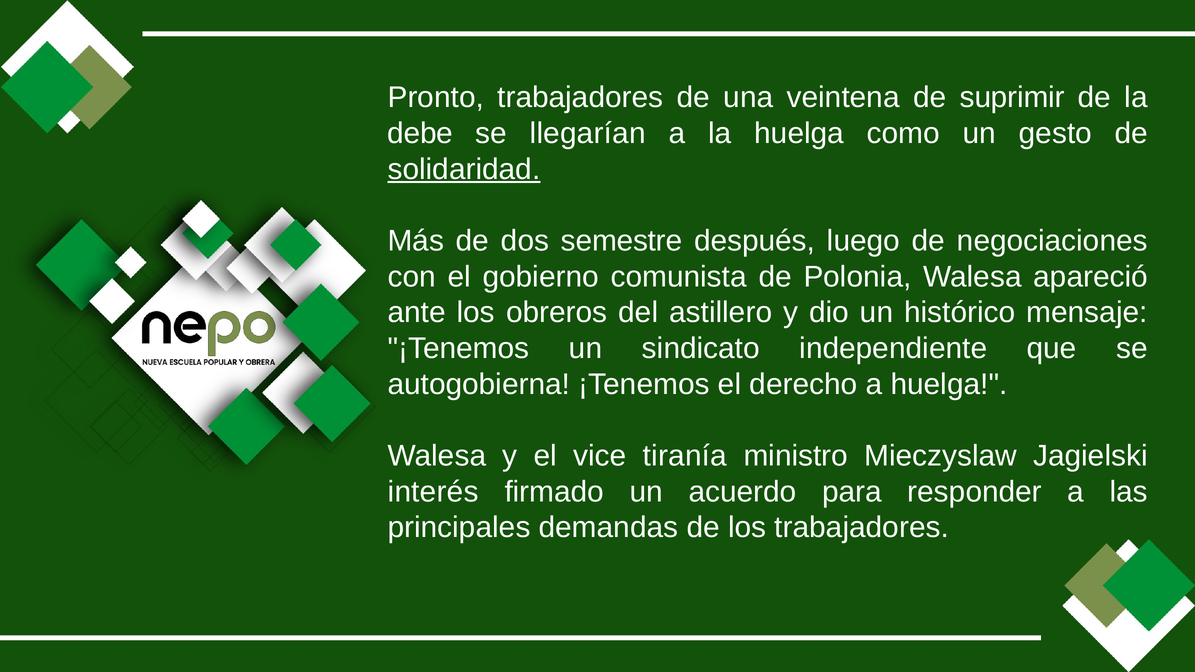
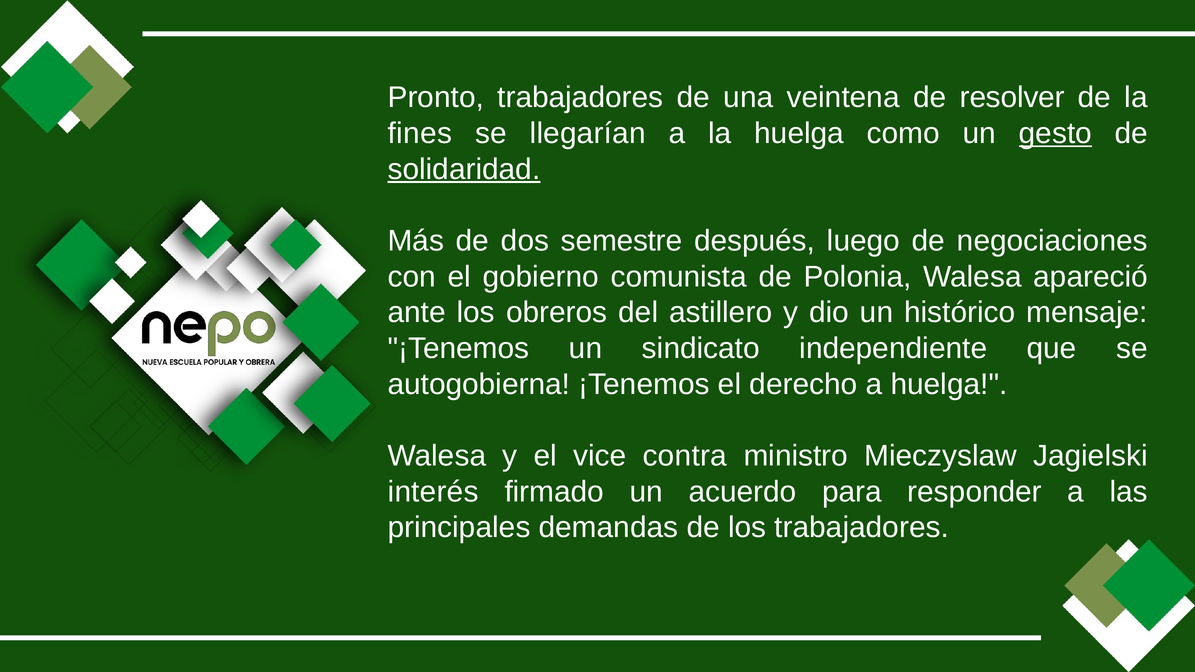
suprimir: suprimir -> resolver (1012, 98)
debe: debe -> fines (420, 133)
gesto underline: none -> present (1055, 133)
tiranía: tiranía -> contra (685, 456)
